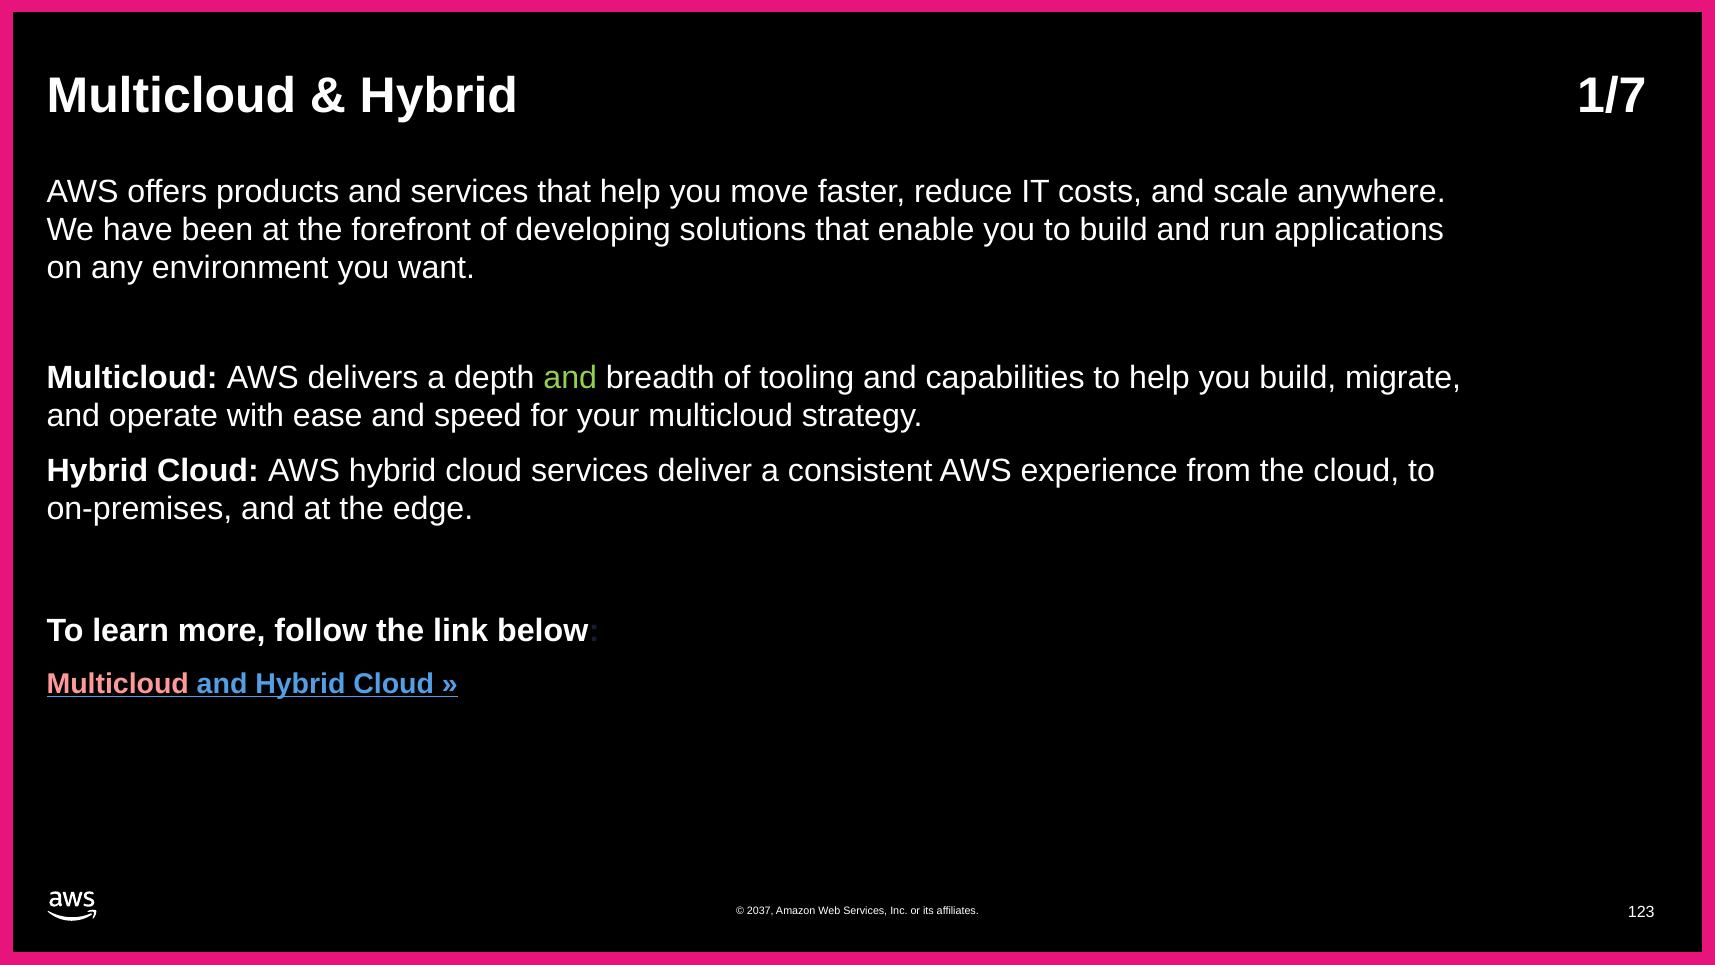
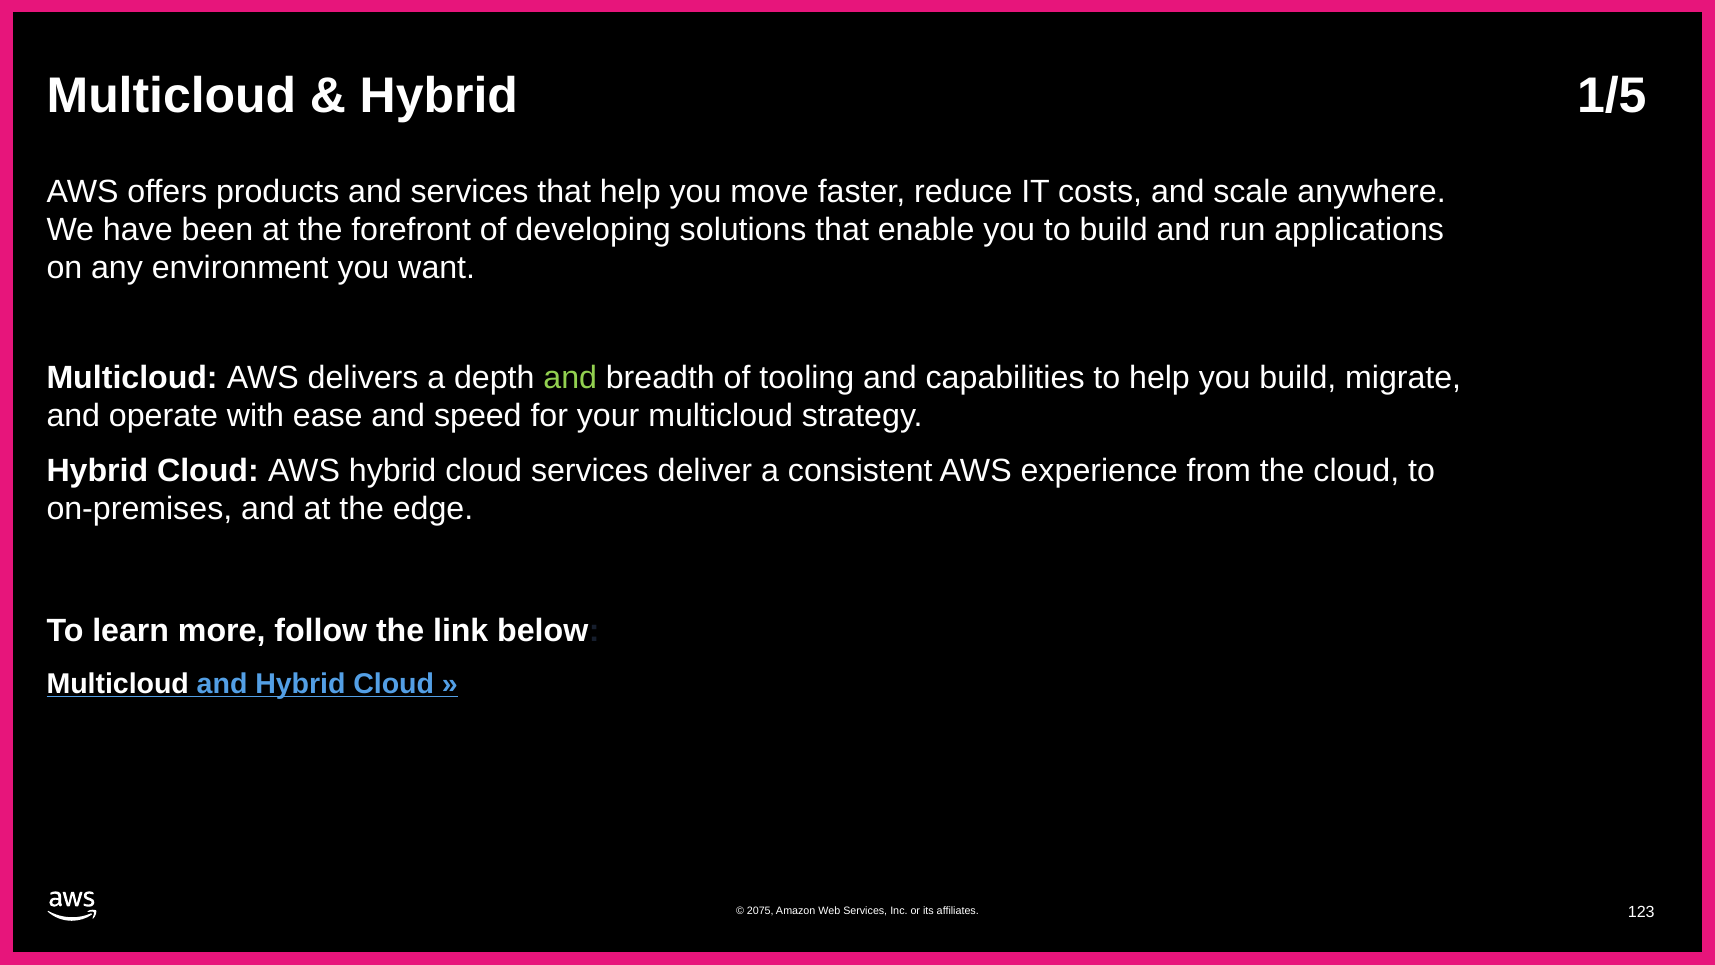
1/7: 1/7 -> 1/5 (1612, 96)
Multicloud colour: pink -> white (118, 684)
2037: 2037 -> 2075 (760, 911)
